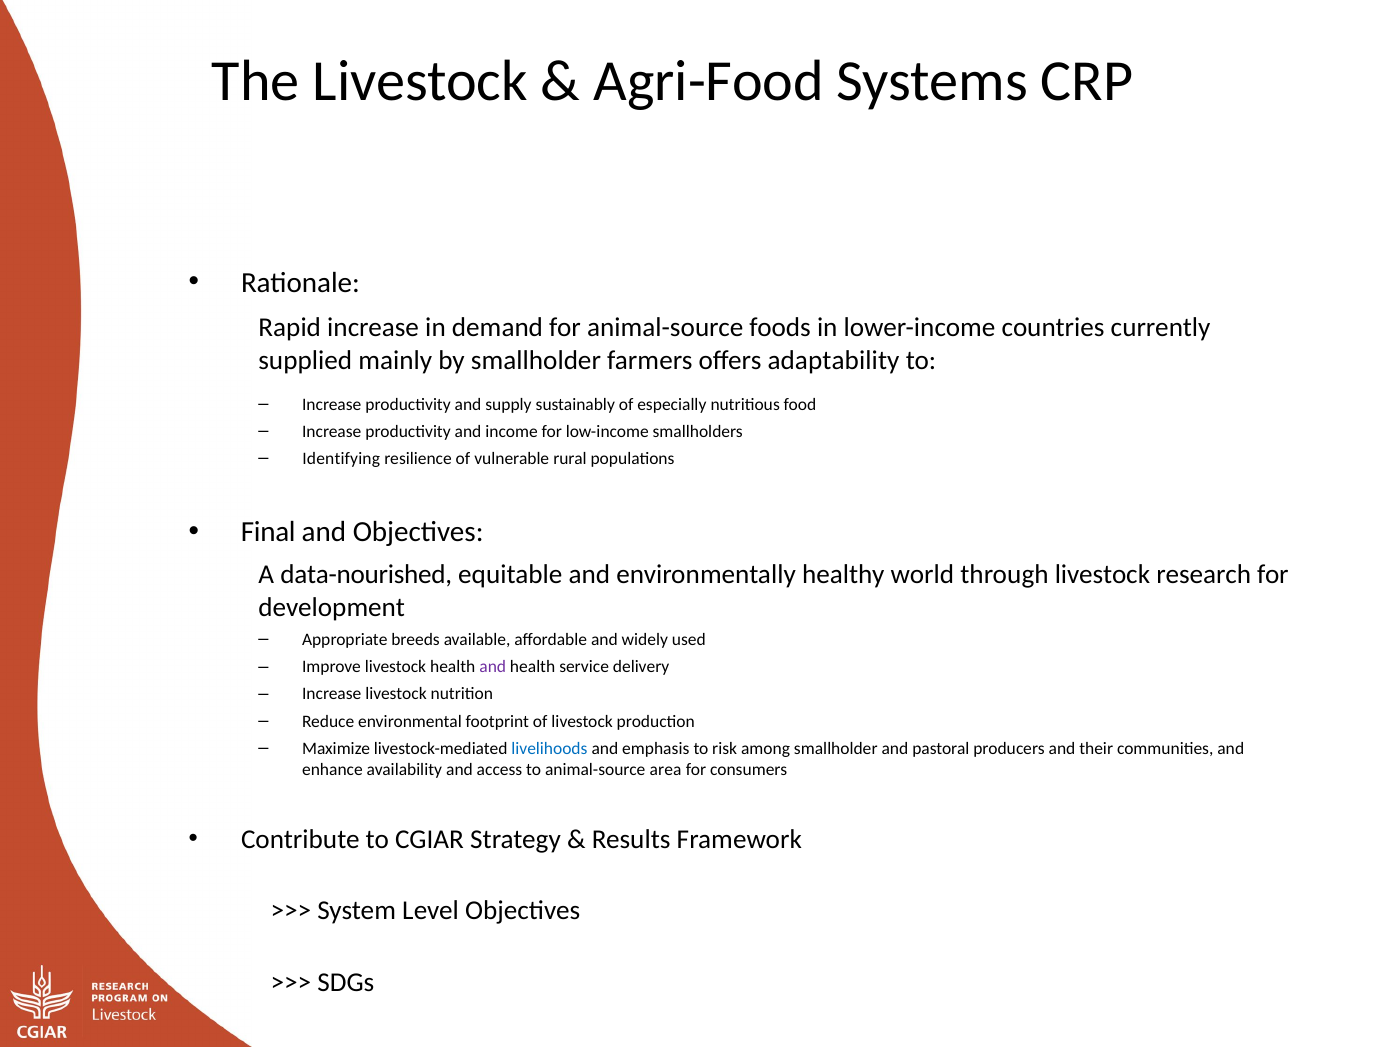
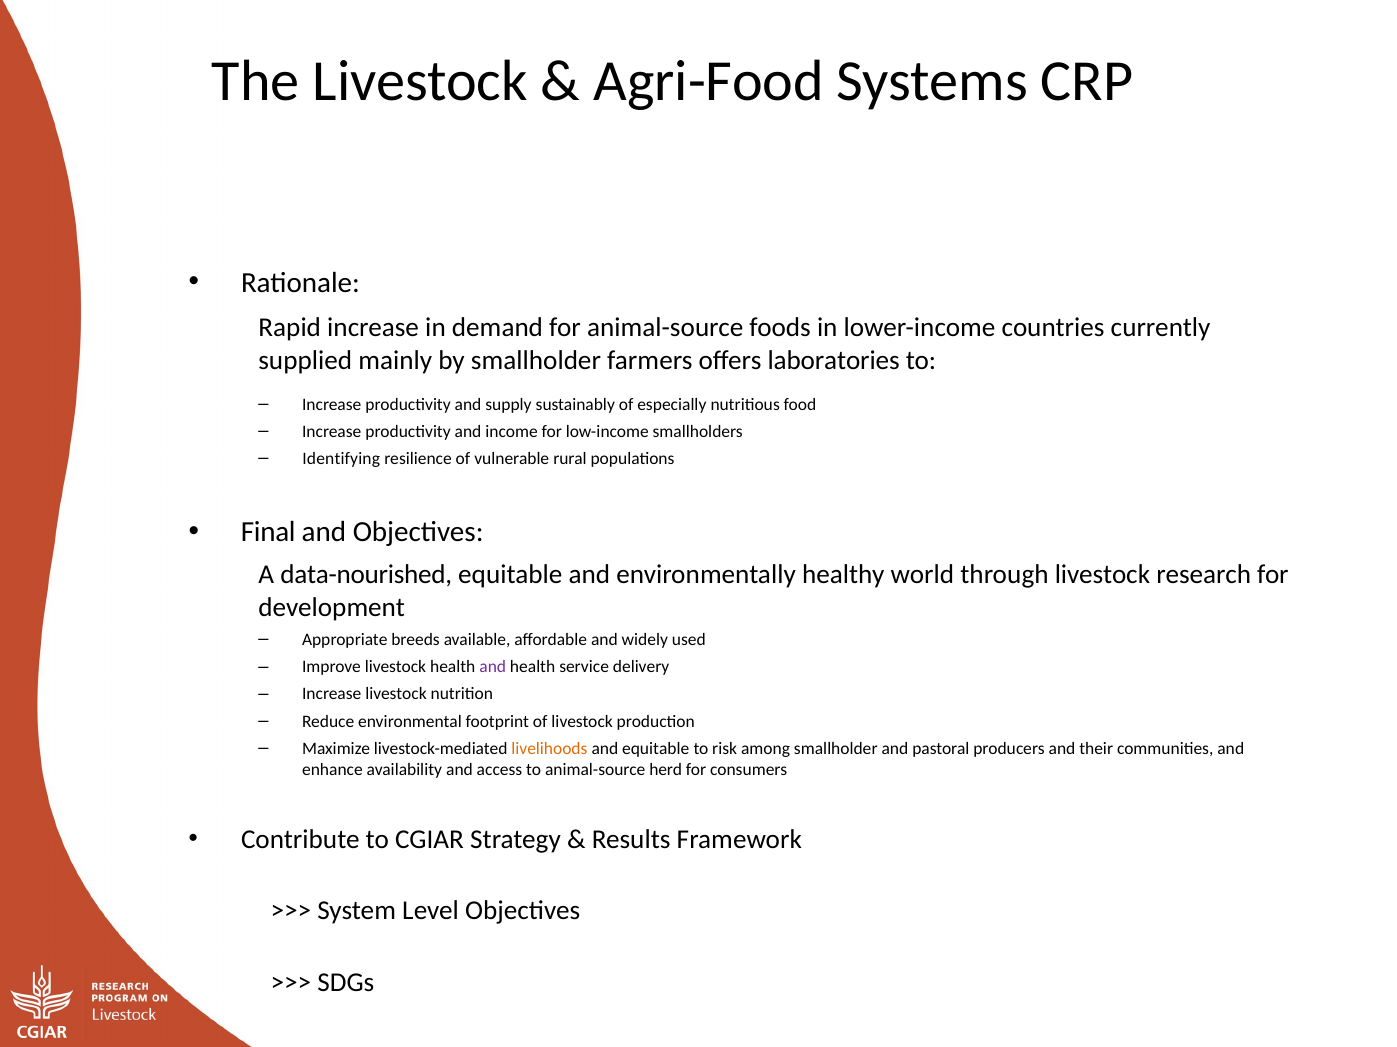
adaptability: adaptability -> laboratories (834, 361)
livelihoods colour: blue -> orange (549, 749)
and emphasis: emphasis -> equitable (656, 749)
area: area -> herd (666, 770)
